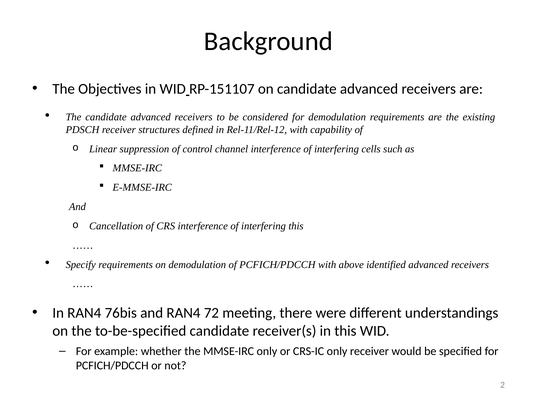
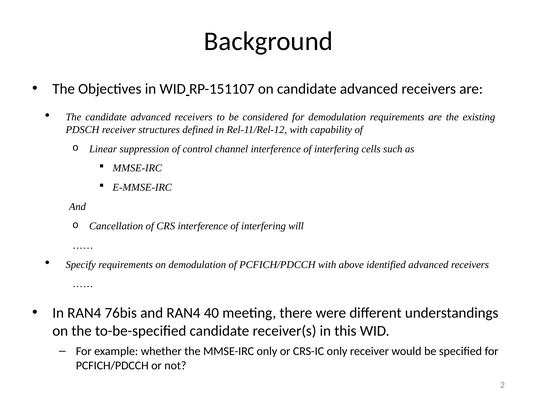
interfering this: this -> will (296, 226)
72: 72 -> 40 (211, 313)
